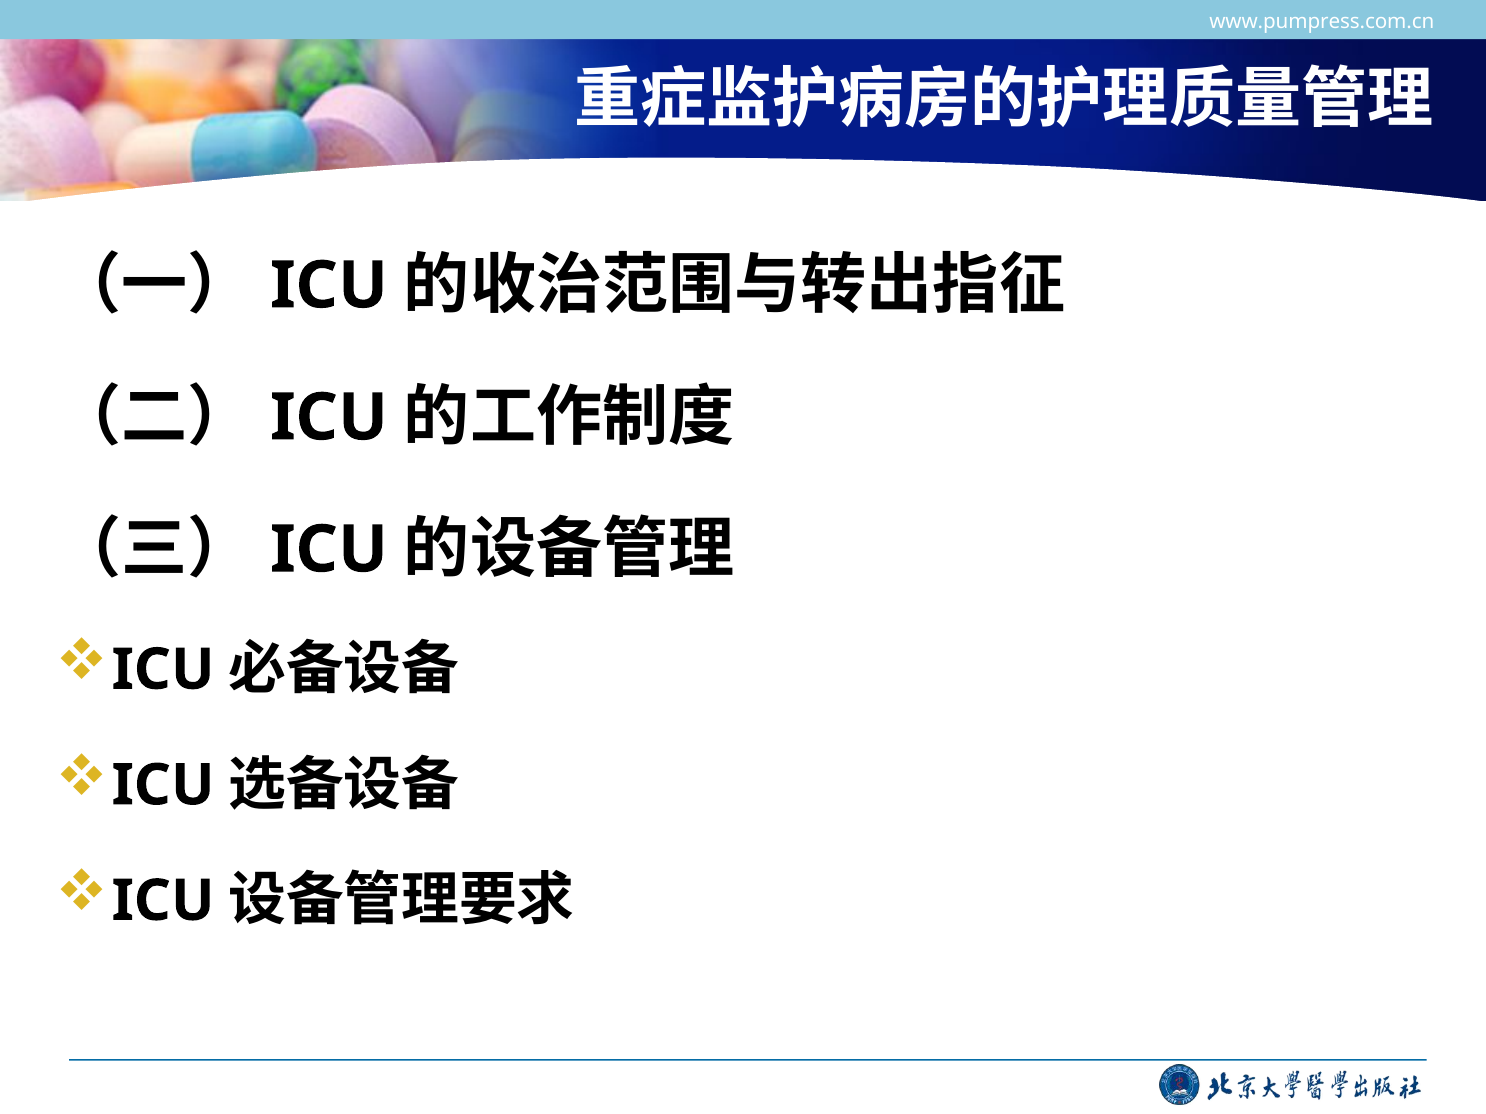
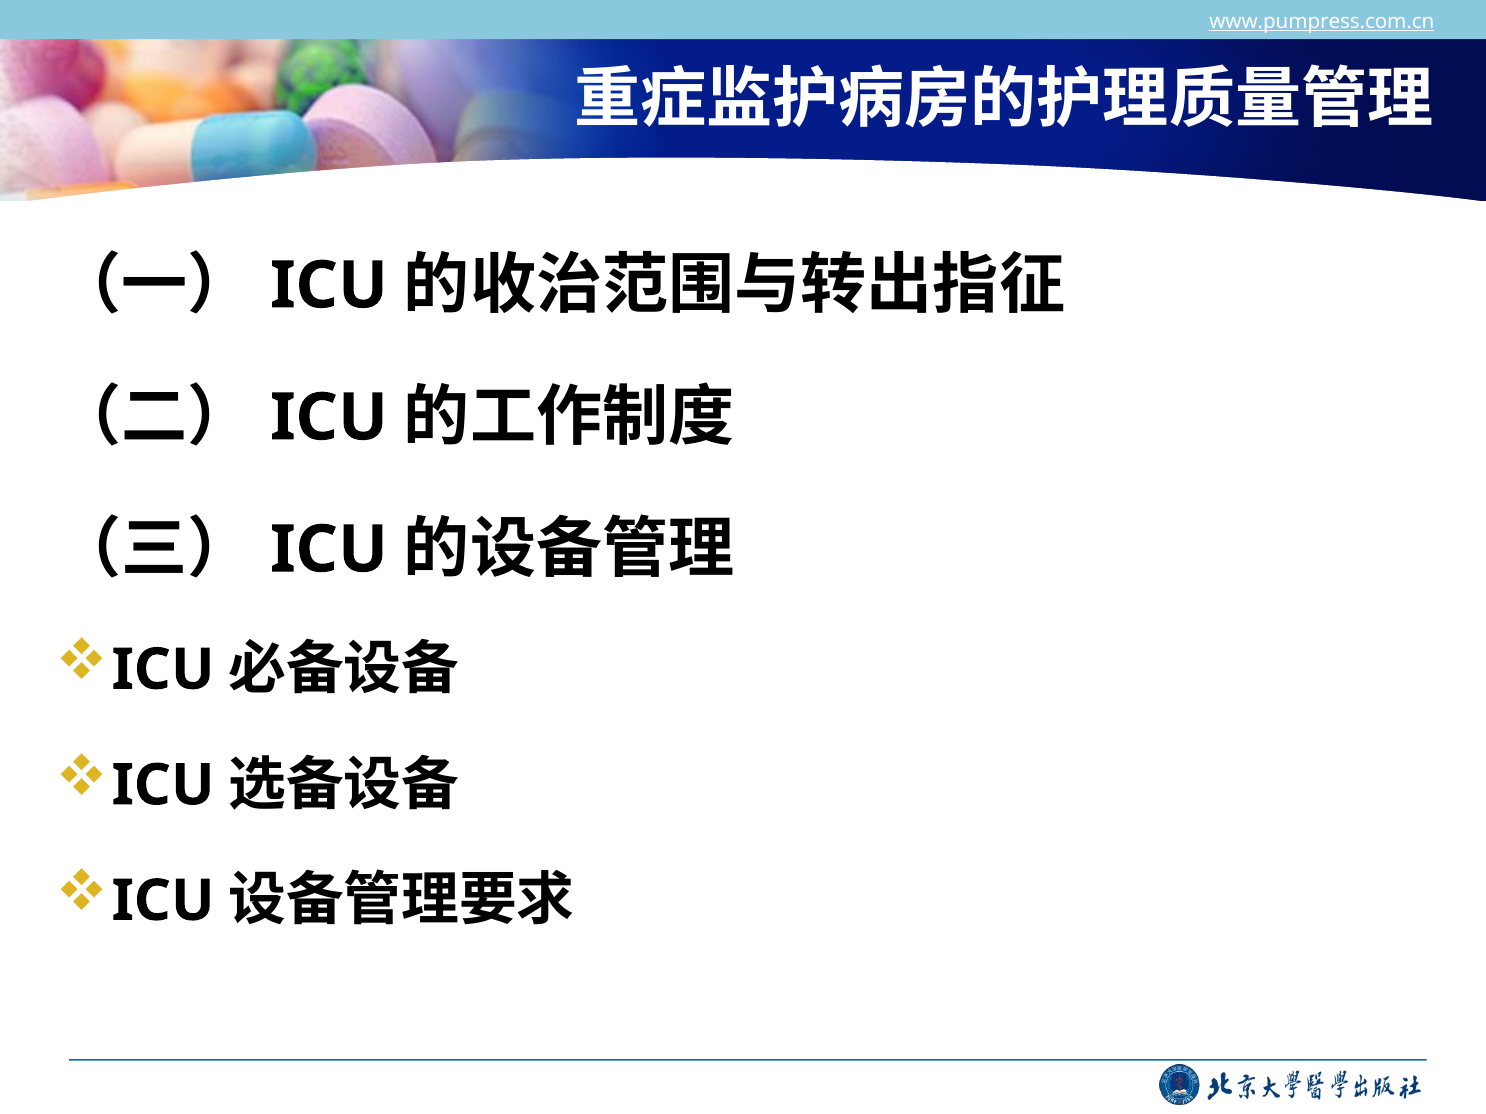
www.pumpress.com.cn underline: none -> present (1322, 21)
